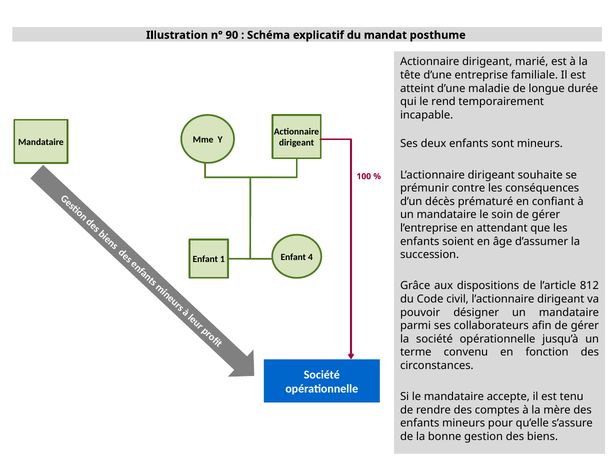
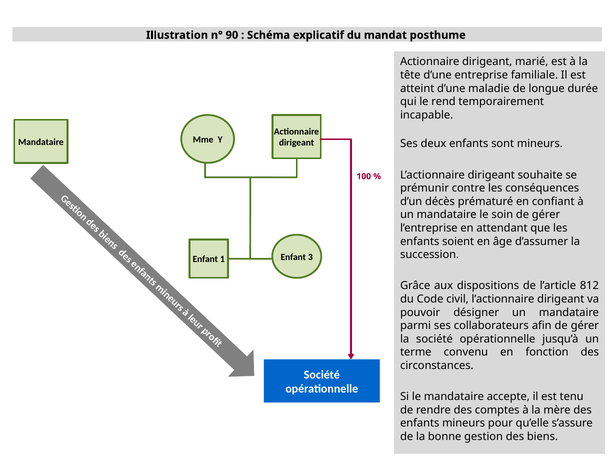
4: 4 -> 3 (310, 257)
